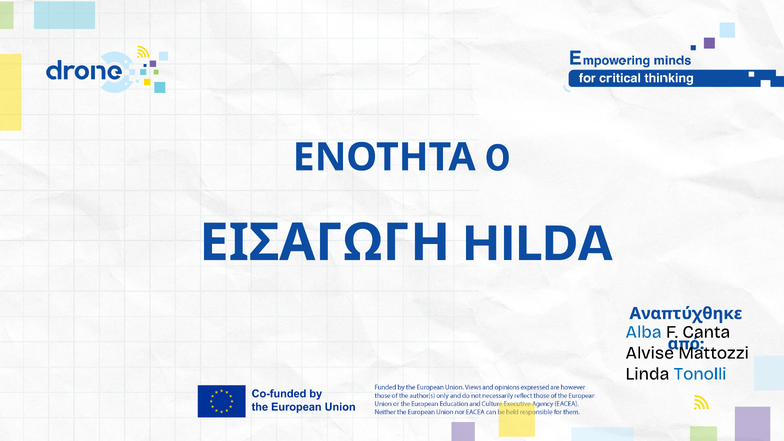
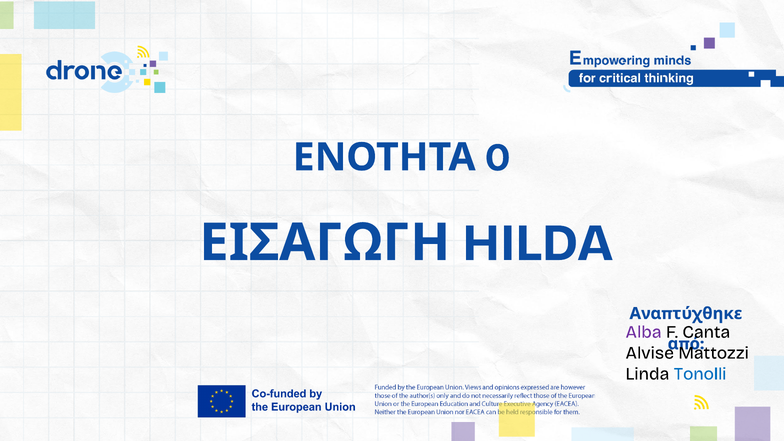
Alba colour: blue -> purple (644, 332)
